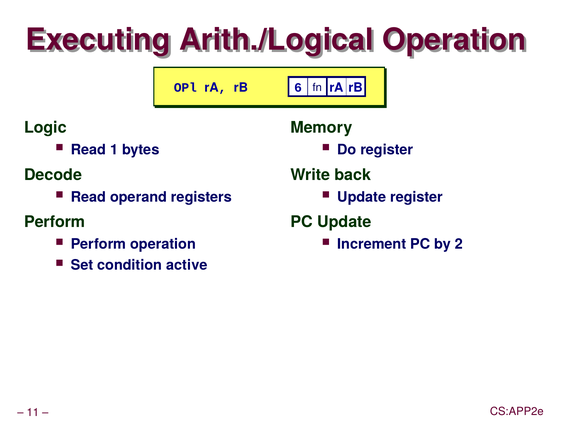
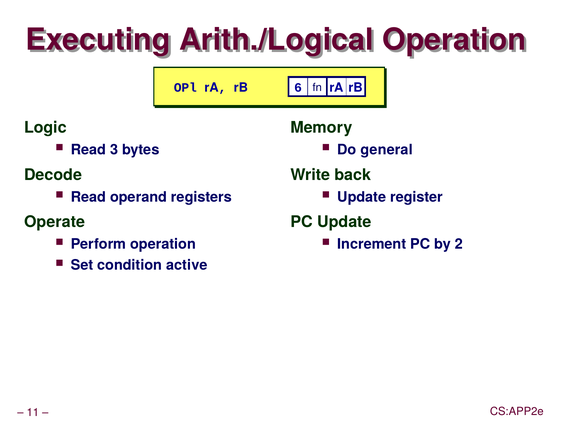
1: 1 -> 3 (114, 150)
Do register: register -> general (387, 150)
Perform: Perform -> Operate (55, 222)
